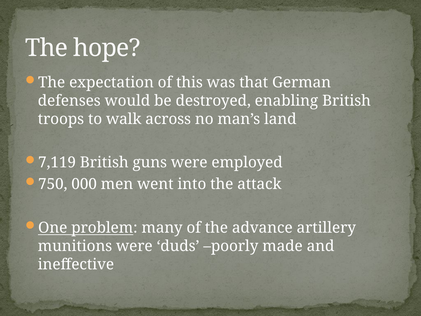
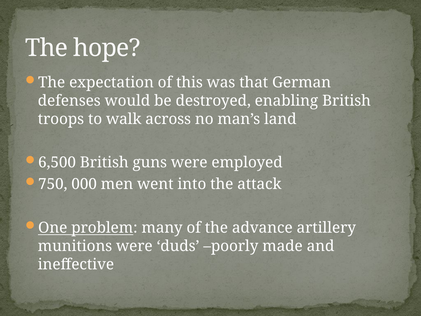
7,119: 7,119 -> 6,500 (57, 162)
